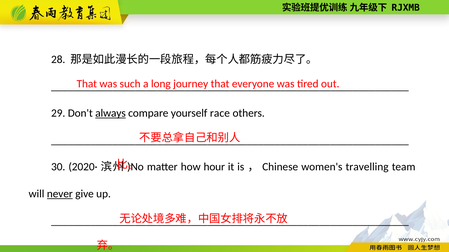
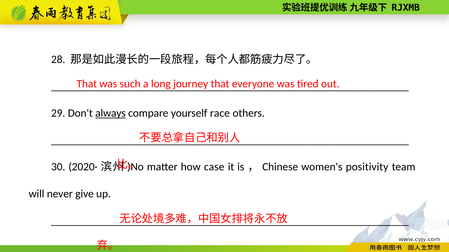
hour: hour -> case (214, 167)
travelling: travelling -> positivity (367, 167)
never underline: present -> none (60, 194)
